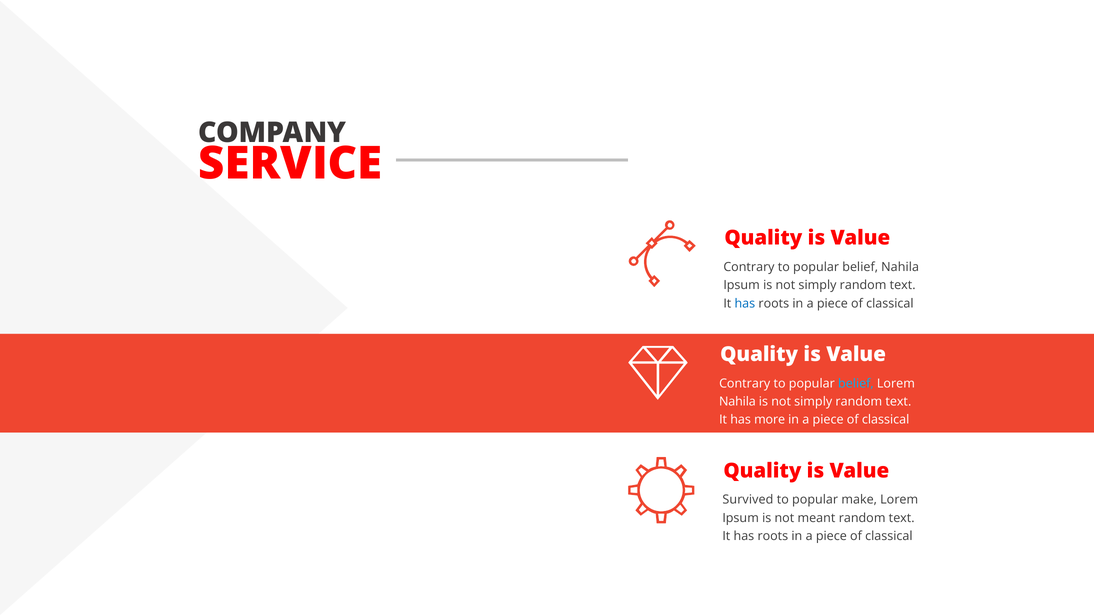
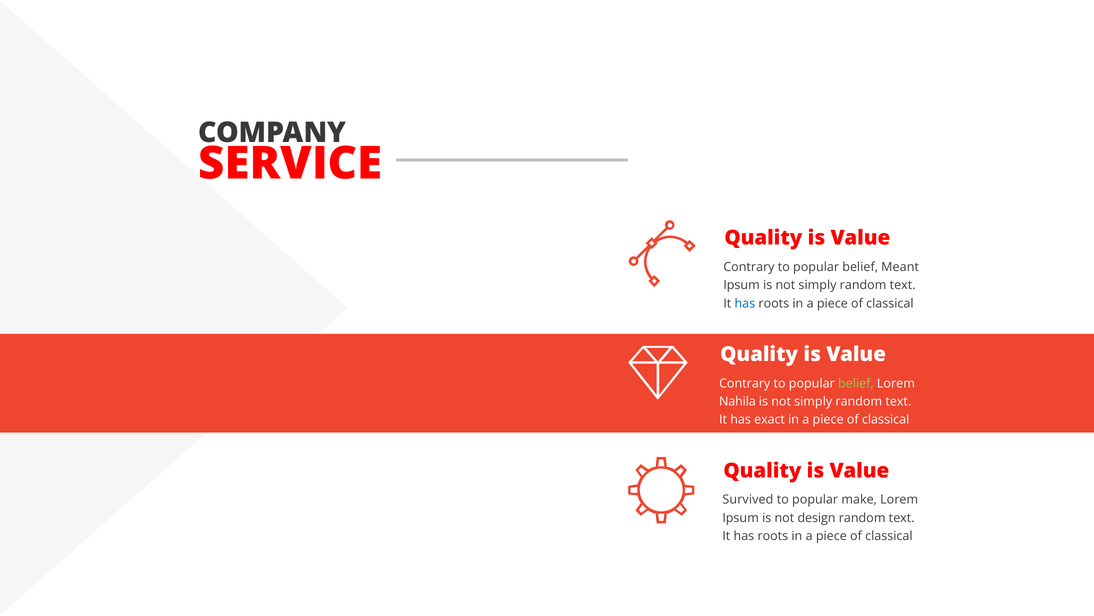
belief Nahila: Nahila -> Meant (900, 267)
belief colour: light blue -> light green (856, 383)
more: more -> exact (770, 419)
meant: meant -> design (817, 518)
